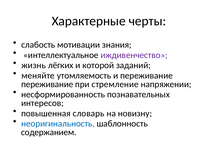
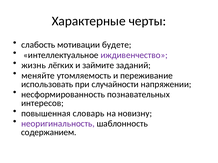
знания: знания -> будете (117, 45)
которой: которой -> займите (98, 65)
переживание: переживание -> использовать (47, 84)
стремление: стремление -> случайности (115, 84)
неоригинальность colour: blue -> purple (58, 124)
